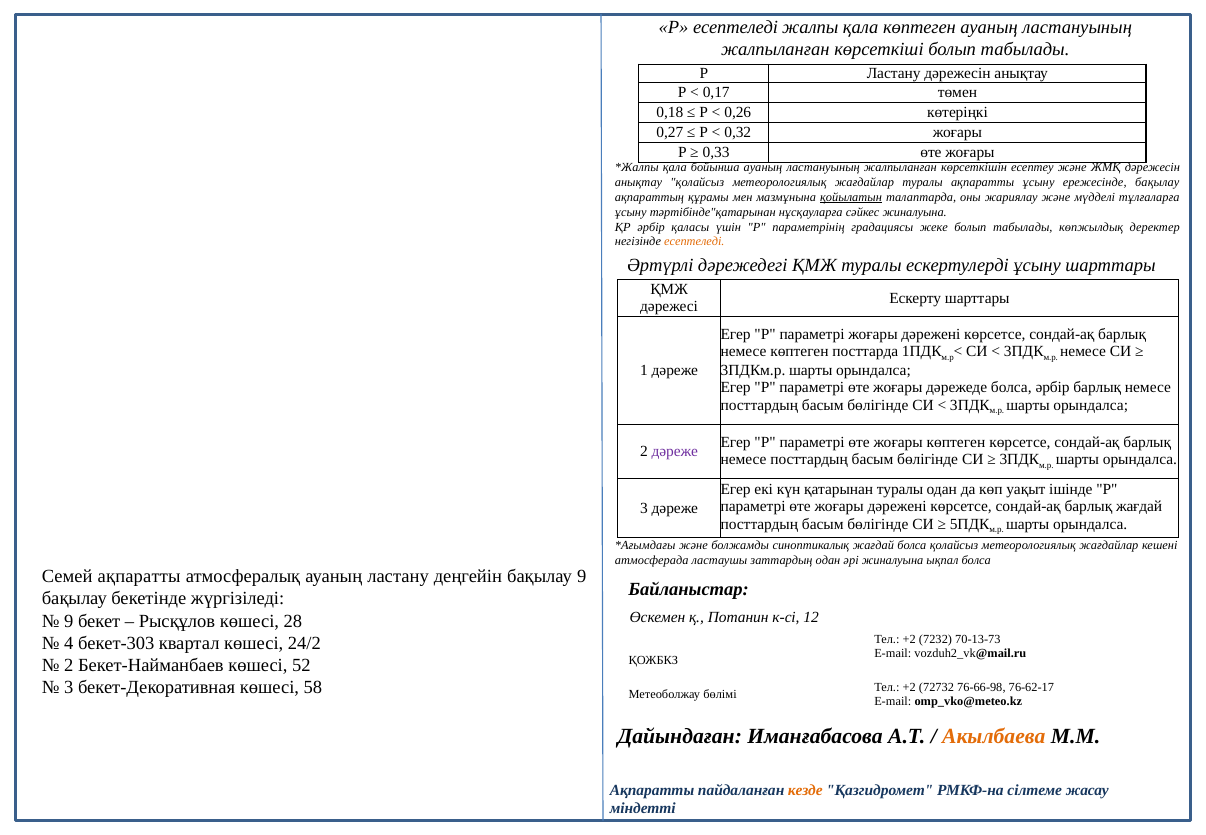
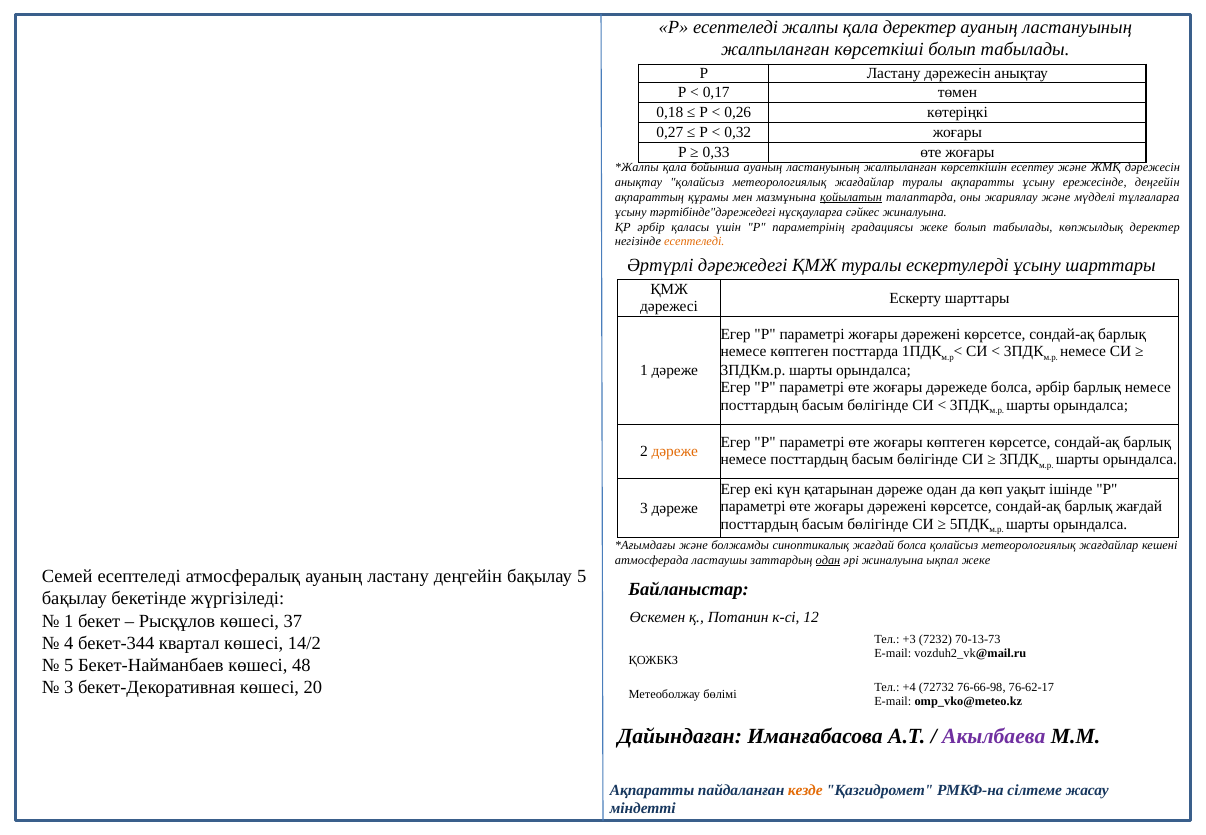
қала көптеген: көптеген -> деректер (920, 27)
ережесінде бақылау: бақылау -> деңгейін (1157, 183)
тәртібінде"қатарынан: тәртібінде"қатарынан -> тәртібінде"дәрежедегі (713, 212)
дәреже colour: purple -> orange (675, 452)
қатарынан туралы: туралы -> дәреже (900, 490)
одан underline: none -> present (828, 560)
ықпал болса: болса -> жеке (976, 560)
Семей ақпаратты: ақпаратты -> есептеледі (139, 576)
бақылау 9: 9 -> 5 (582, 576)
9: 9 -> 1 (69, 621)
28: 28 -> 37 (293, 621)
+2: +2 -> +3 (909, 640)
бекет-303: бекет-303 -> бекет-344 (116, 643)
24/2: 24/2 -> 14/2 (304, 643)
2: 2 -> 5 (69, 665)
52: 52 -> 48 (301, 665)
58: 58 -> 20 (313, 688)
+2: +2 -> +4 (909, 688)
Акылбаева colour: orange -> purple (994, 736)
